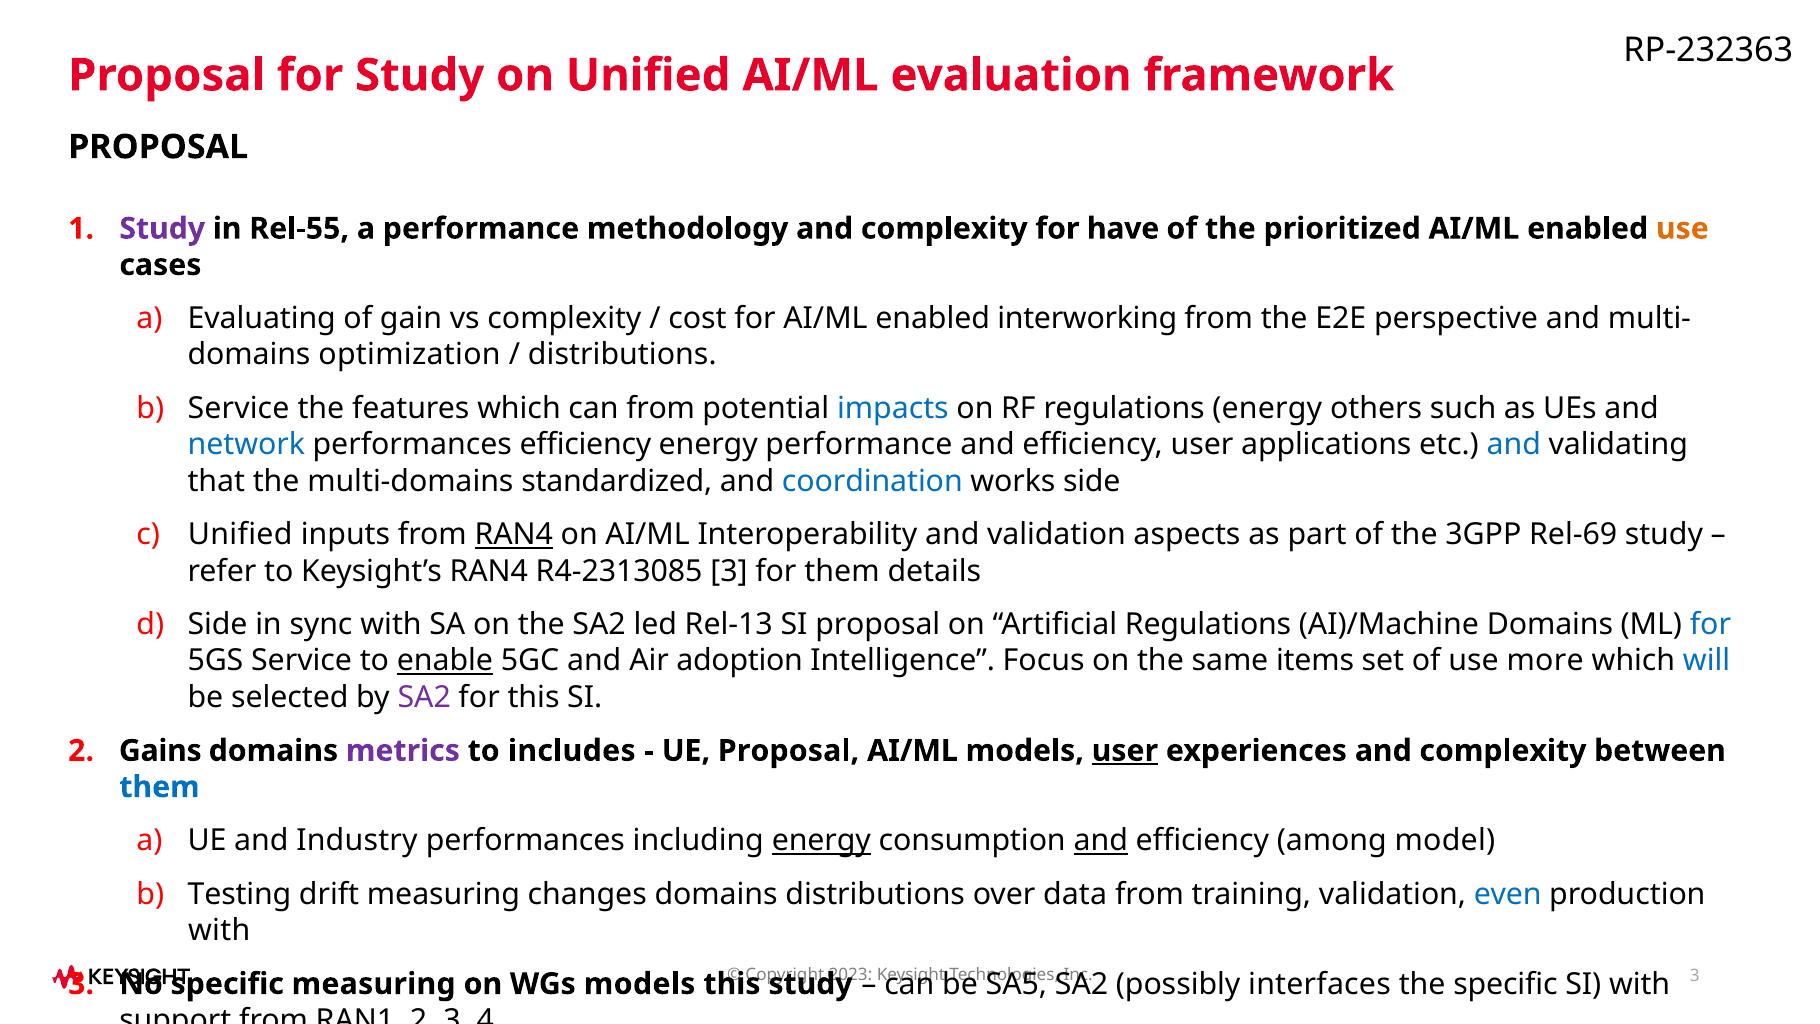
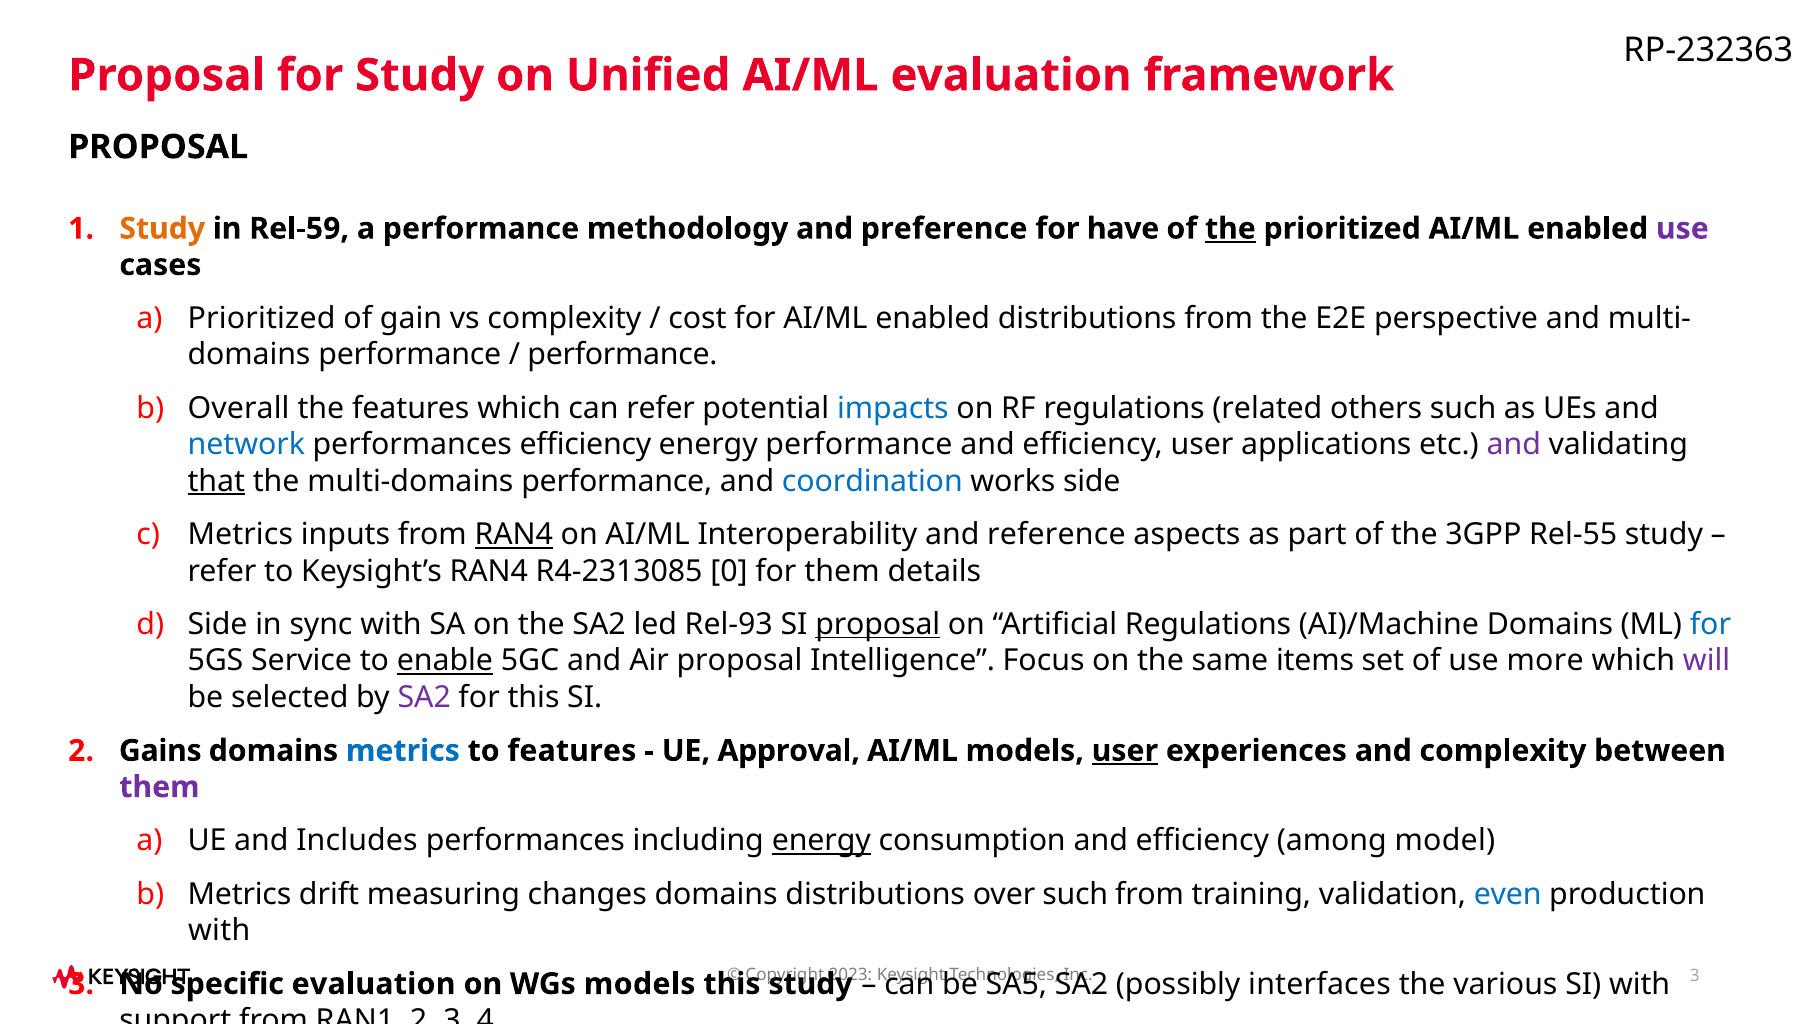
Study colour: purple -> orange (162, 229)
Rel-55: Rel-55 -> Rel-59 (299, 229)
methodology and complexity: complexity -> preference (944, 229)
the underline: none -> present (1230, 229)
use colour: orange -> purple (1682, 229)
a Evaluating: Evaluating -> Prioritized (262, 318)
enabled interworking: interworking -> distributions (1087, 318)
domains optimization: optimization -> performance (410, 355)
distributions: distributions -> performance (622, 355)
Service: Service -> Overall (239, 408)
can from: from -> refer (661, 408)
regulations energy: energy -> related (1267, 408)
and colour: blue -> purple (1514, 445)
that underline: none -> present (216, 481)
multi-domains standardized: standardized -> performance (617, 481)
Unified: Unified -> Metrics (240, 534)
and validation: validation -> reference (1056, 534)
Rel-69: Rel-69 -> Rel-55 (1573, 534)
R4-2313085 3: 3 -> 0 (729, 571)
Rel-13: Rel-13 -> Rel-93 (729, 624)
proposal underline: none -> present (878, 624)
Air adoption: adoption -> proposal (739, 661)
will colour: blue -> purple (1707, 661)
metrics colour: purple -> blue (403, 751)
to includes: includes -> features (572, 751)
UE Proposal: Proposal -> Approval (789, 751)
them colour: blue -> purple (160, 787)
Industry: Industry -> Includes (357, 840)
and underline: present -> none (1101, 840)
Testing: Testing -> Metrics (239, 894)
over data: data -> such (1075, 894)
specific measuring: measuring -> evaluation (374, 984)
the specific: specific -> various (1505, 984)
